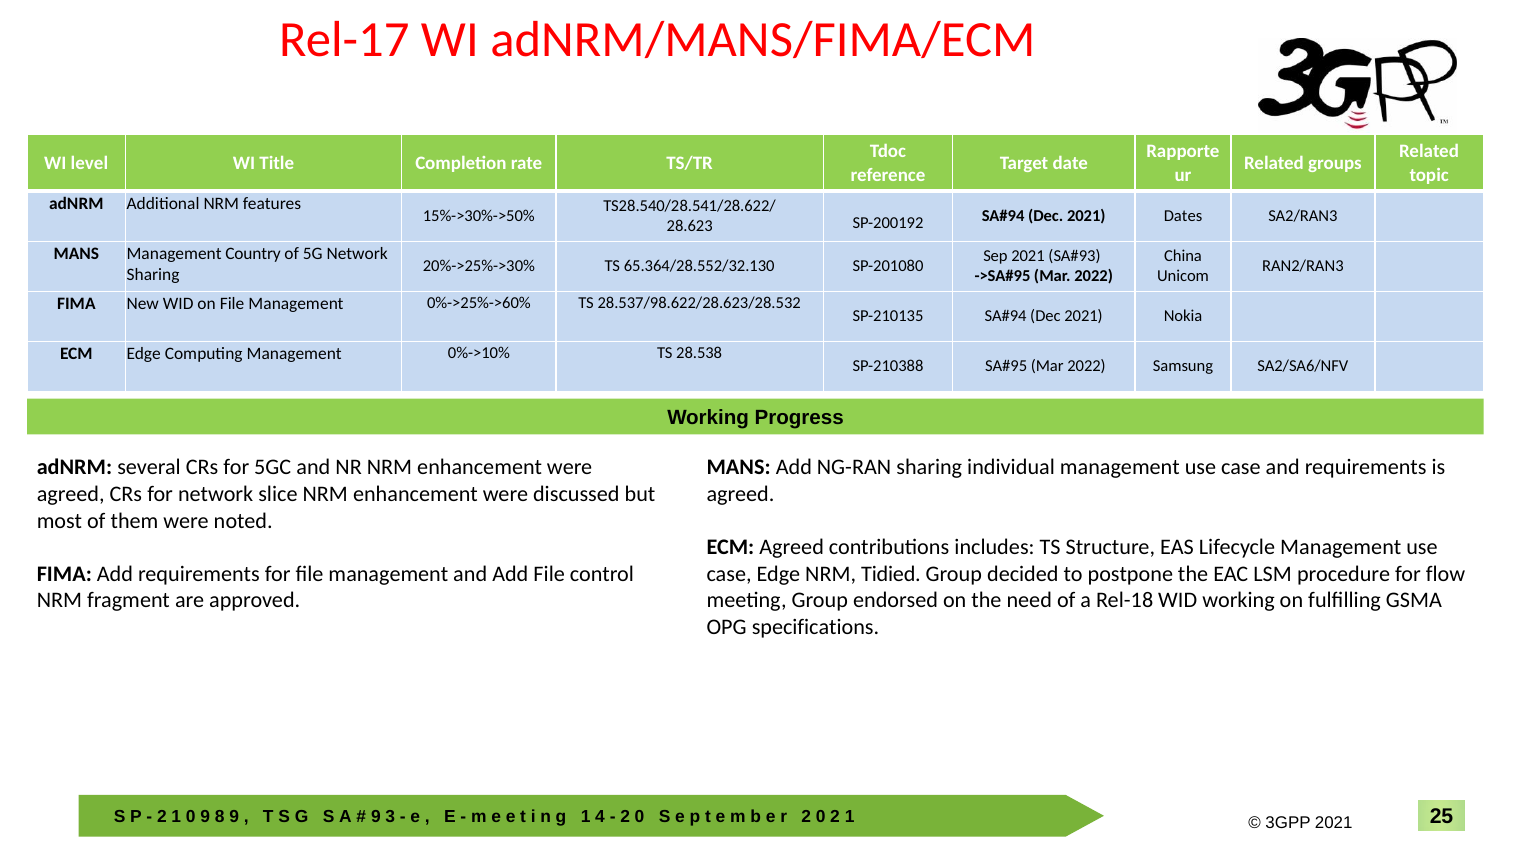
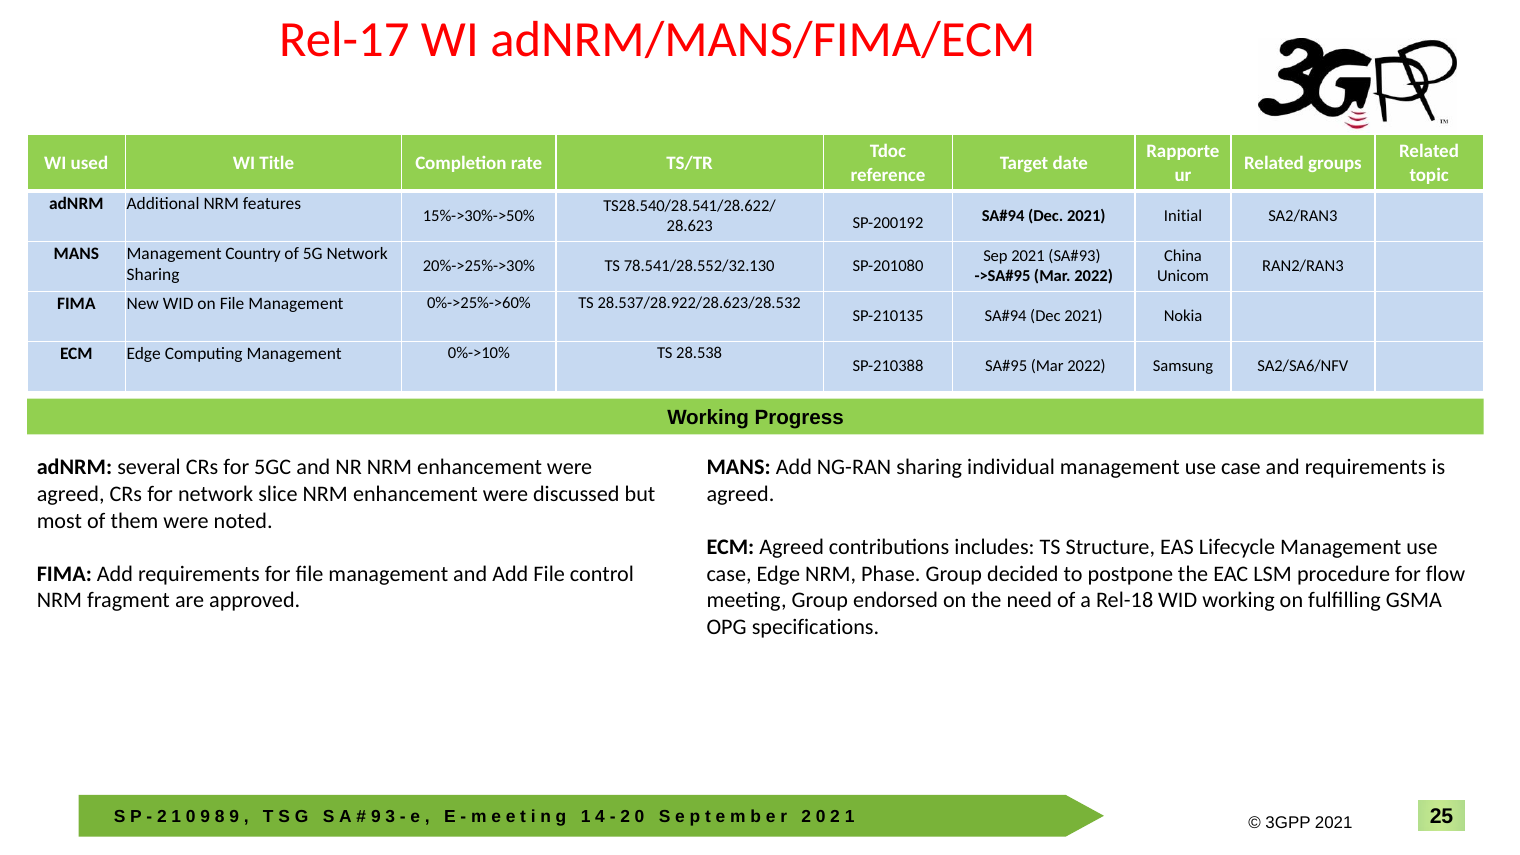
level: level -> used (89, 163)
Dates: Dates -> Initial (1183, 216)
65.364/28.552/32.130: 65.364/28.552/32.130 -> 78.541/28.552/32.130 (699, 266)
28.537/98.622/28.623/28.532: 28.537/98.622/28.623/28.532 -> 28.537/28.922/28.623/28.532 (699, 303)
Tidied: Tidied -> Phase (891, 574)
